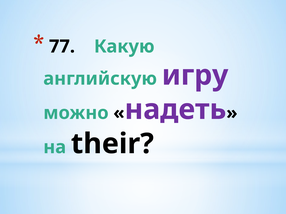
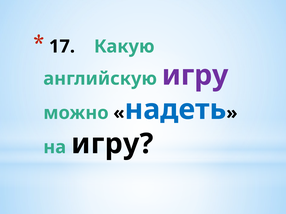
77: 77 -> 17 (62, 47)
надеть colour: purple -> blue (175, 110)
на their: their -> игру (112, 144)
